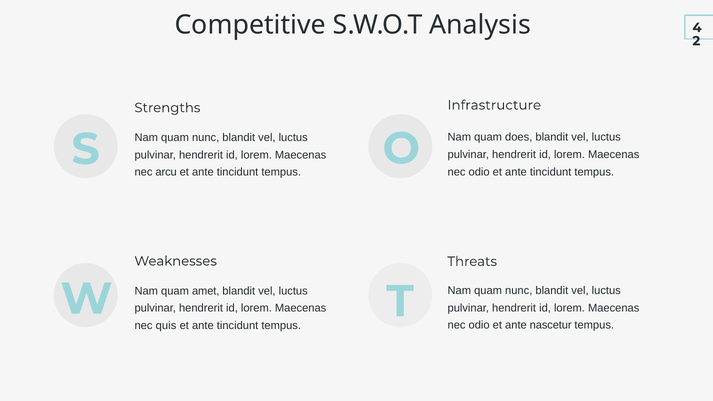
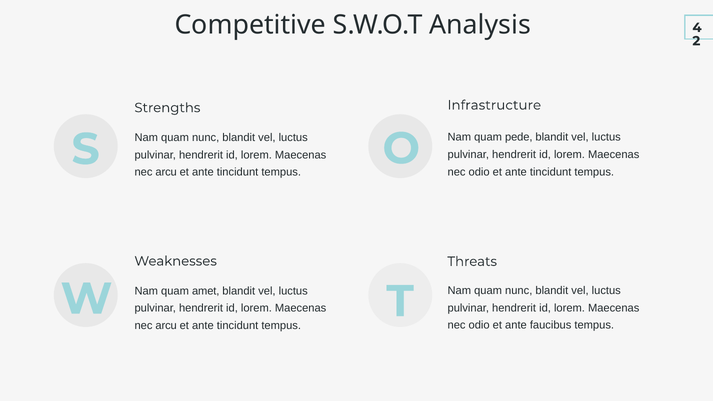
does: does -> pede (519, 137)
nascetur: nascetur -> faucibus (551, 325)
quis: quis -> arcu (166, 326)
